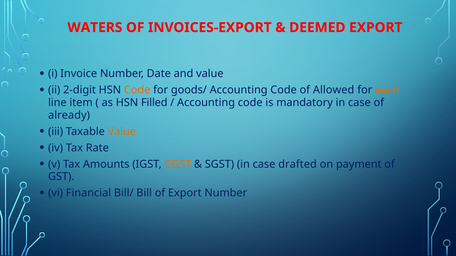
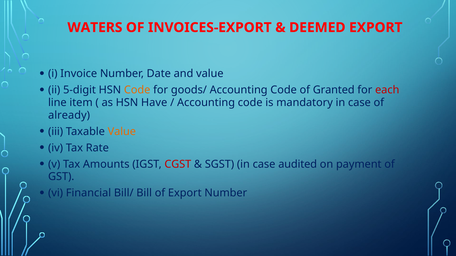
2-digit: 2-digit -> 5-digit (80, 90)
Allowed: Allowed -> Granted (334, 90)
each colour: orange -> red (387, 90)
Filled: Filled -> Have (154, 103)
CGST colour: orange -> red (178, 164)
drafted: drafted -> audited (298, 164)
